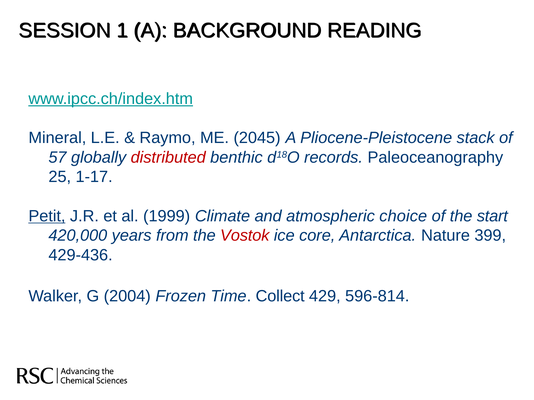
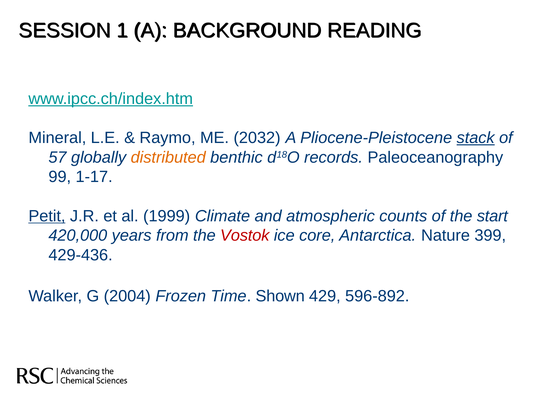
2045: 2045 -> 2032 (257, 138)
stack underline: none -> present (476, 138)
distributed colour: red -> orange (168, 158)
25: 25 -> 99 (60, 177)
choice: choice -> counts (403, 216)
Collect: Collect -> Shown (280, 296)
596-814: 596-814 -> 596-892 (377, 296)
